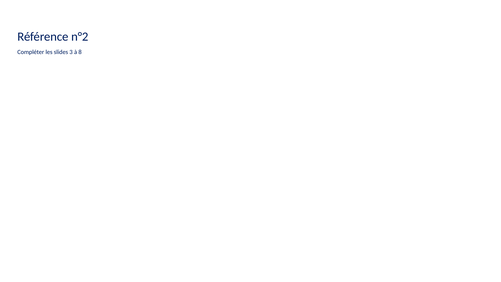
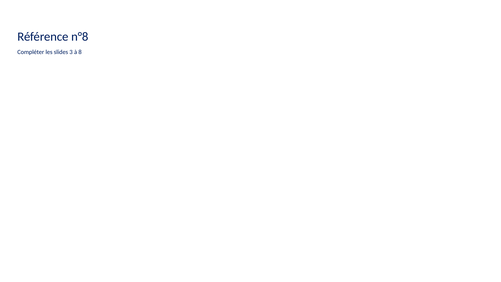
n°2: n°2 -> n°8 (80, 37)
